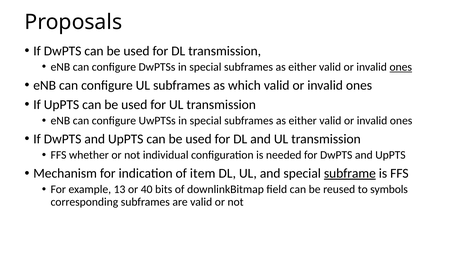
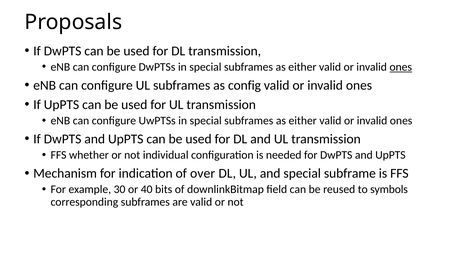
which: which -> config (244, 85)
item: item -> over (203, 173)
subframe underline: present -> none (350, 173)
13: 13 -> 30 (120, 189)
